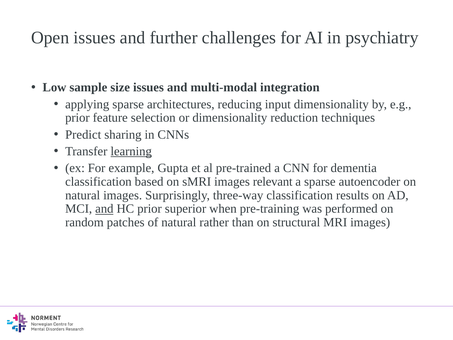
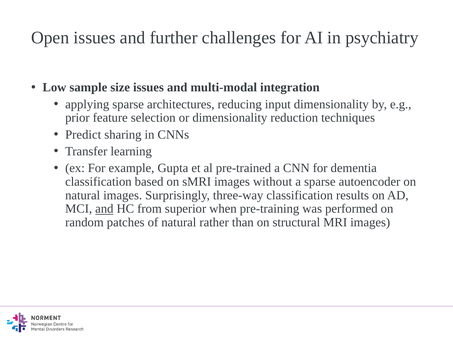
learning underline: present -> none (131, 151)
relevant: relevant -> without (273, 182)
HC prior: prior -> from (149, 209)
